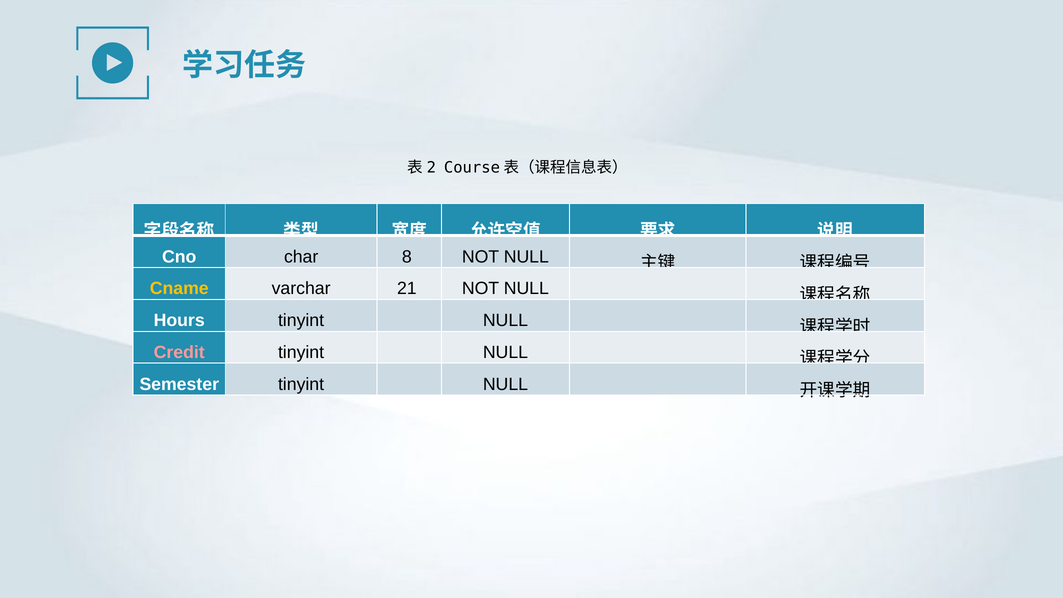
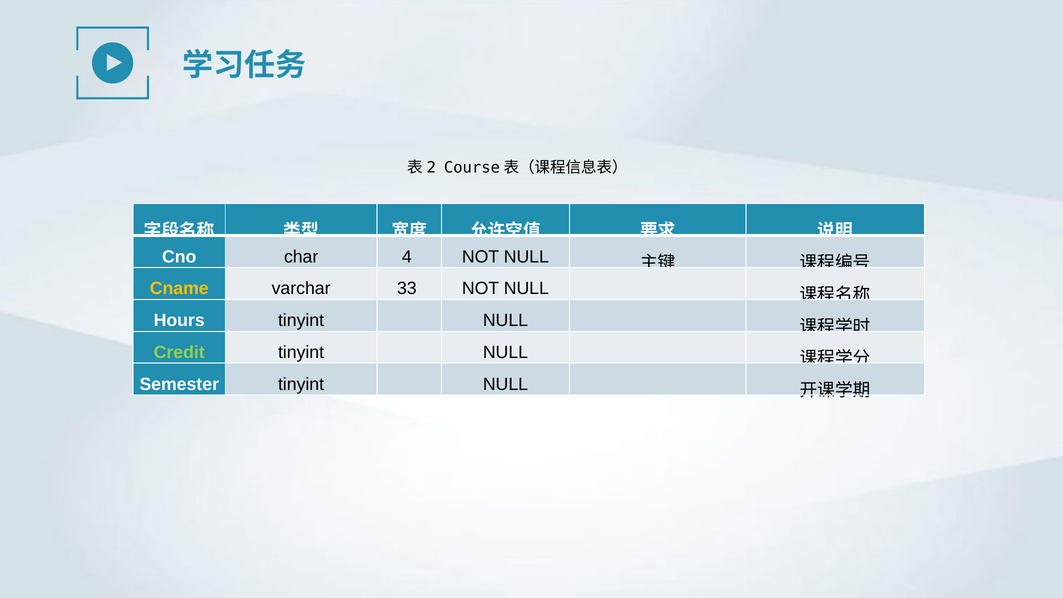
8: 8 -> 4 (407, 257)
21: 21 -> 33 (407, 289)
Credit colour: pink -> light green (179, 352)
